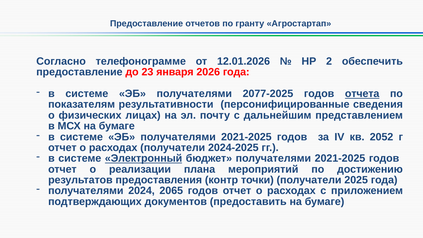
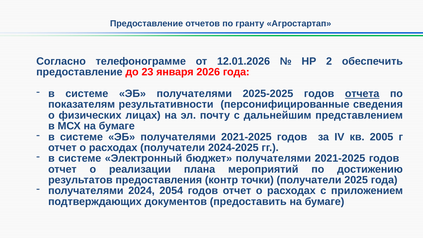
2077-2025: 2077-2025 -> 2025-2025 (268, 94)
2052: 2052 -> 2005 (382, 137)
Электронный underline: present -> none (144, 158)
2065: 2065 -> 2054 (171, 191)
